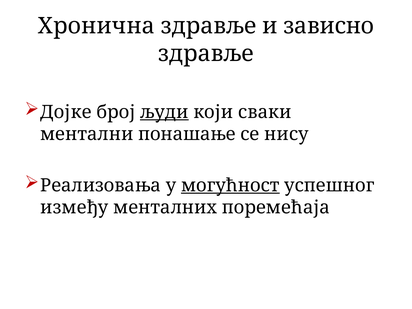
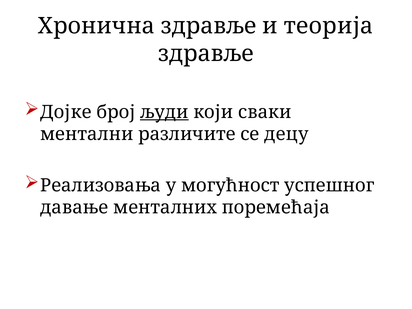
зависно: зависно -> теорија (329, 26)
понашање: понашање -> различите (187, 134)
нису: нису -> децу (286, 134)
могућност underline: present -> none (230, 185)
између: између -> давање (74, 207)
